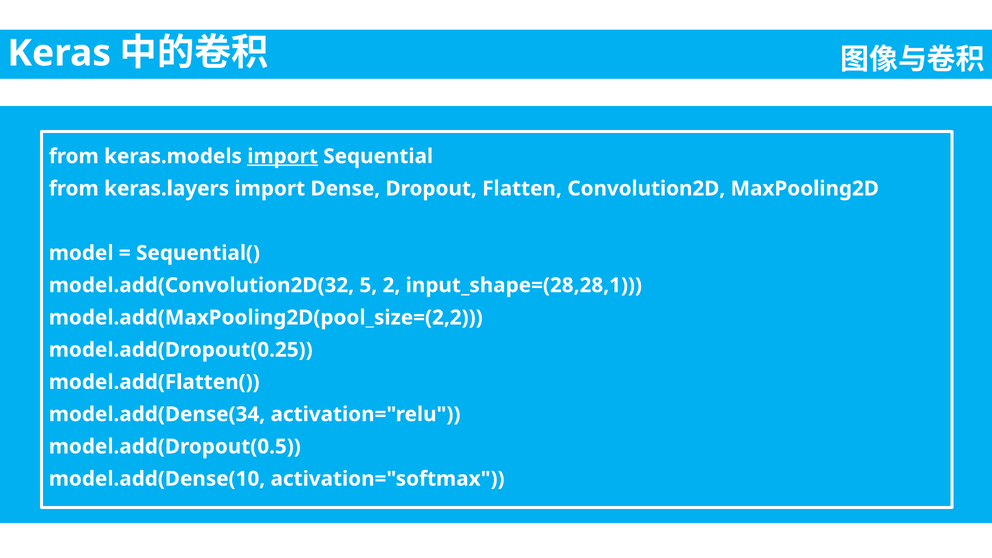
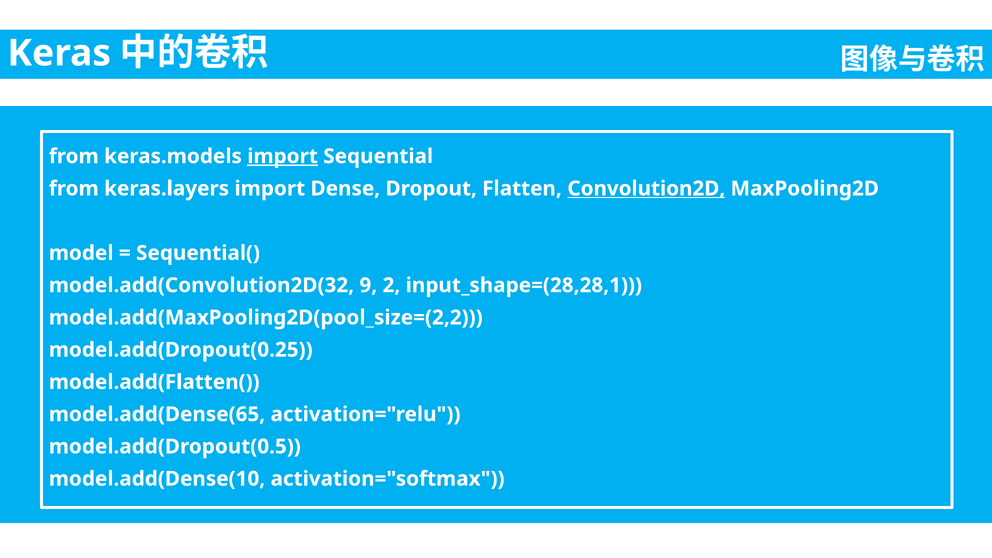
Convolution2D underline: none -> present (646, 189)
5: 5 -> 9 (368, 285)
model.add(Dense(34: model.add(Dense(34 -> model.add(Dense(65 (157, 414)
